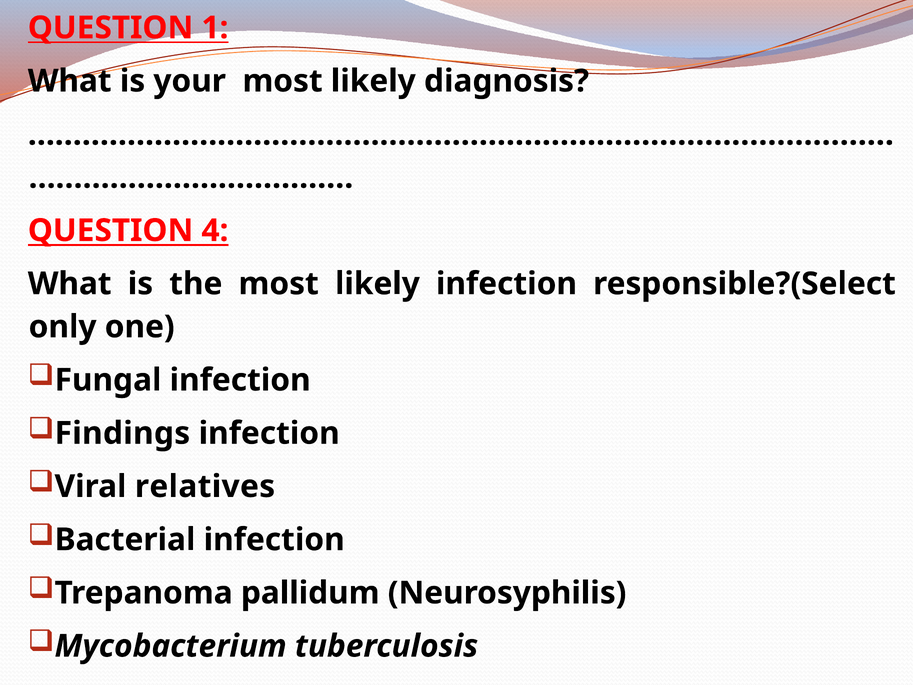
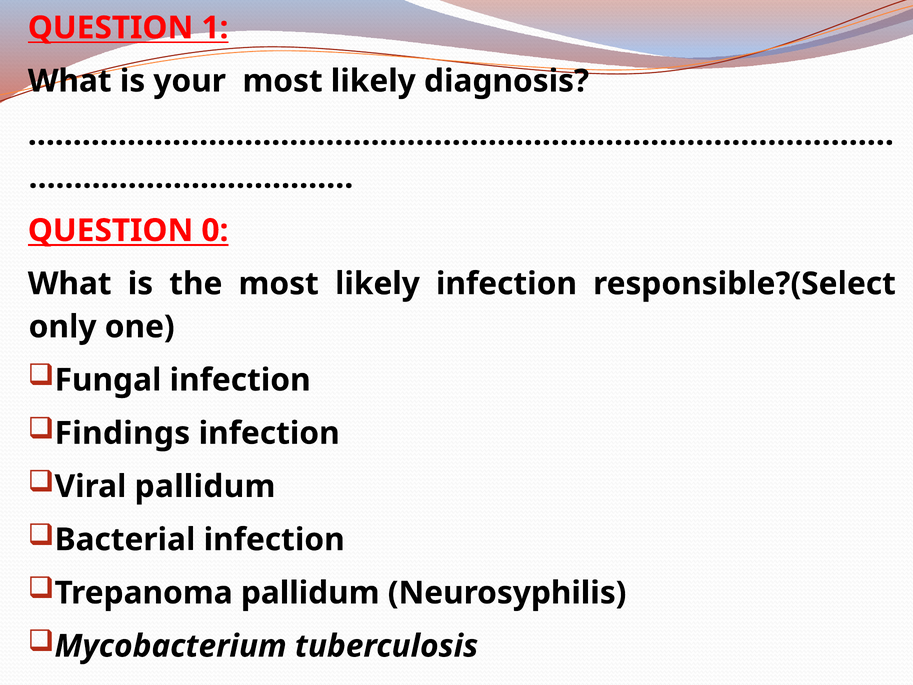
4: 4 -> 0 (215, 230)
Viral relatives: relatives -> pallidum (205, 486)
